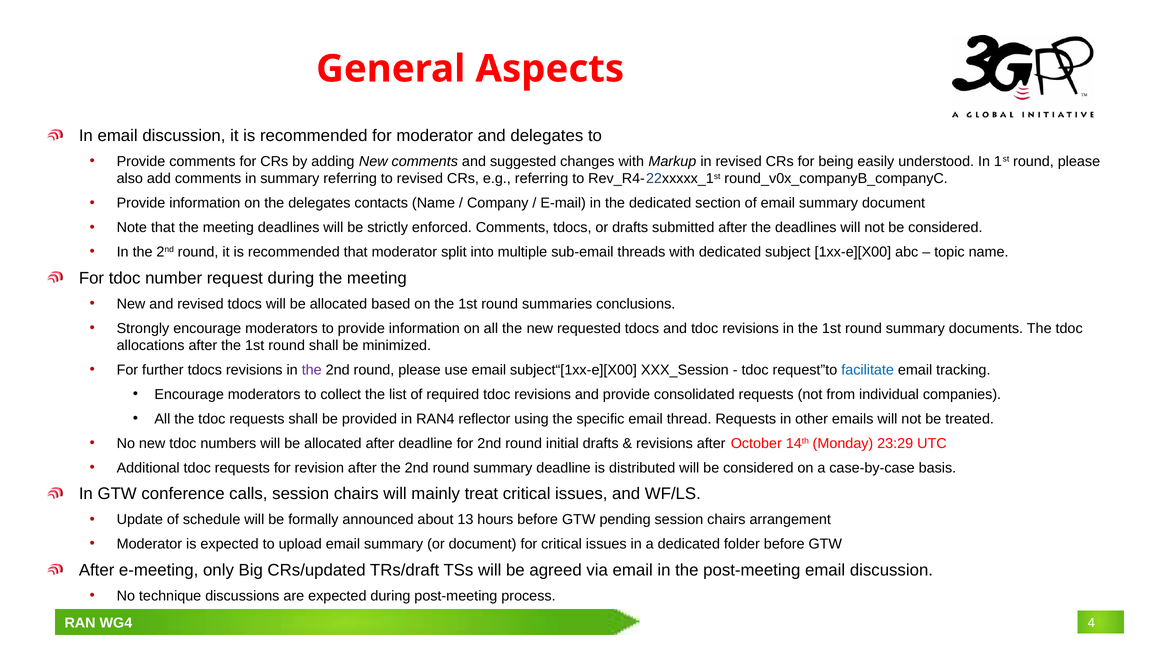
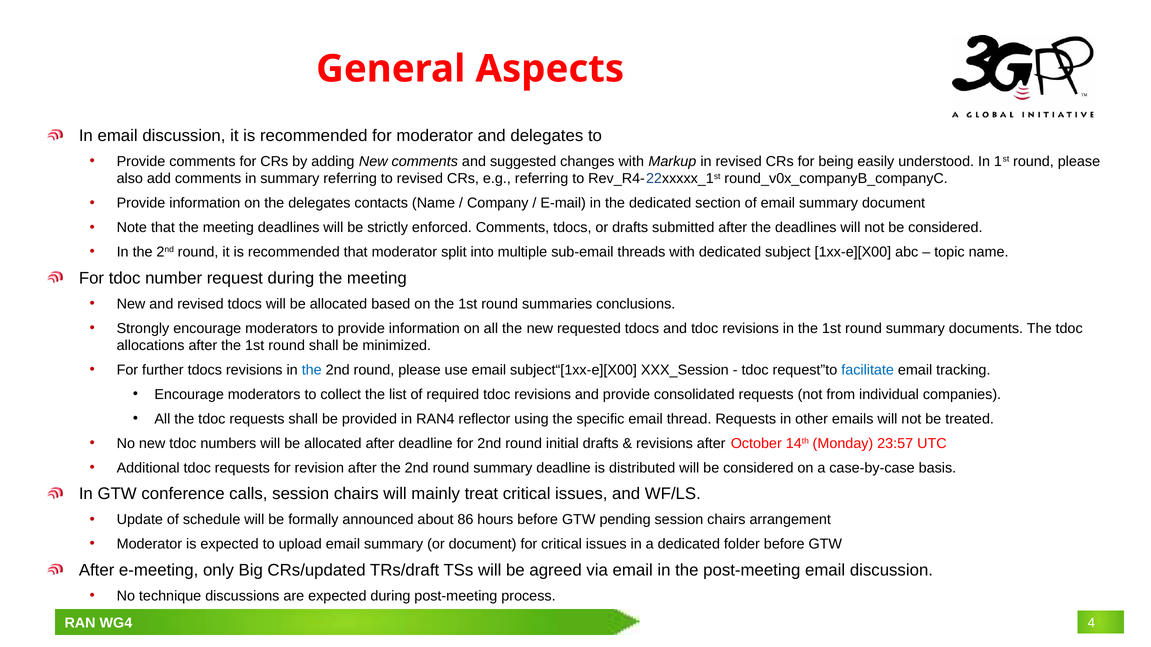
the colour: purple -> blue (312, 370)
23:29: 23:29 -> 23:57 (895, 444)
13: 13 -> 86 (465, 520)
